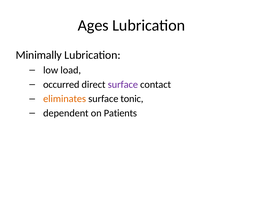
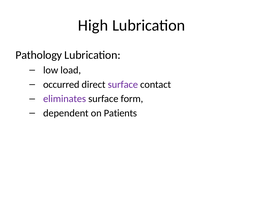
Ages: Ages -> High (93, 25)
Minimally: Minimally -> Pathology (39, 55)
eliminates colour: orange -> purple (65, 99)
tonic: tonic -> form (132, 99)
